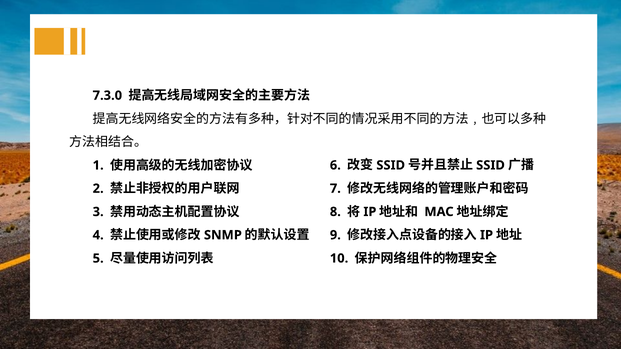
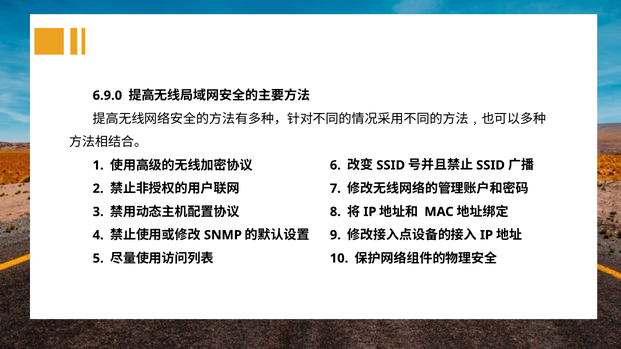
7.3.0: 7.3.0 -> 6.9.0 (107, 96)
